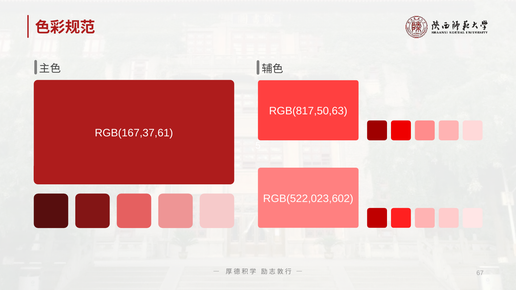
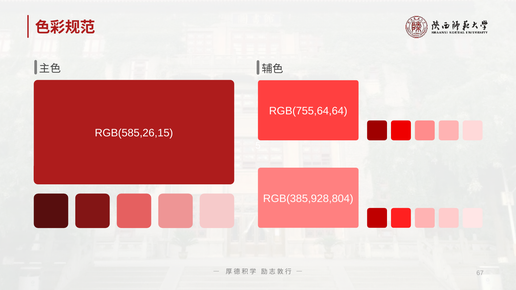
RGB(817,50,63: RGB(817,50,63 -> RGB(755,64,64 (308, 111)
RGB(167,37,61: RGB(167,37,61 -> RGB(585,26,15 (134, 133)
RGB(522,023,602: RGB(522,023,602 -> RGB(385,928,804 (308, 199)
